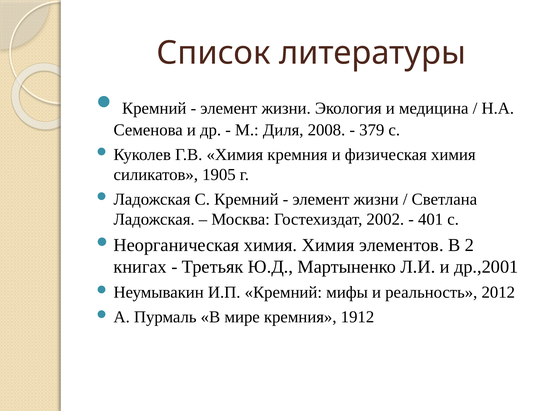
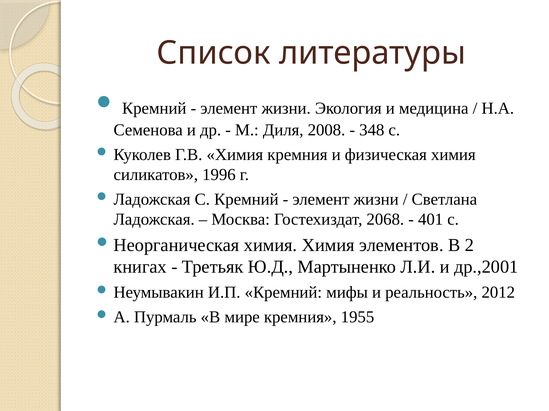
379: 379 -> 348 (372, 130)
1905: 1905 -> 1996 (219, 175)
2002: 2002 -> 2068 (385, 220)
1912: 1912 -> 1955 (357, 318)
